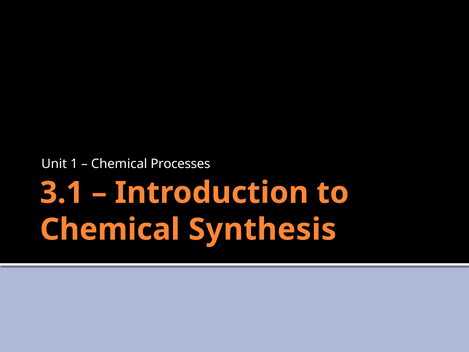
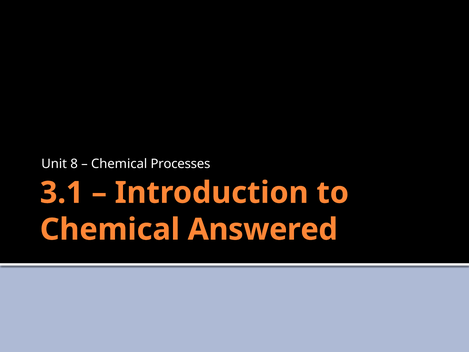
1: 1 -> 8 (74, 164)
Synthesis: Synthesis -> Answered (263, 229)
